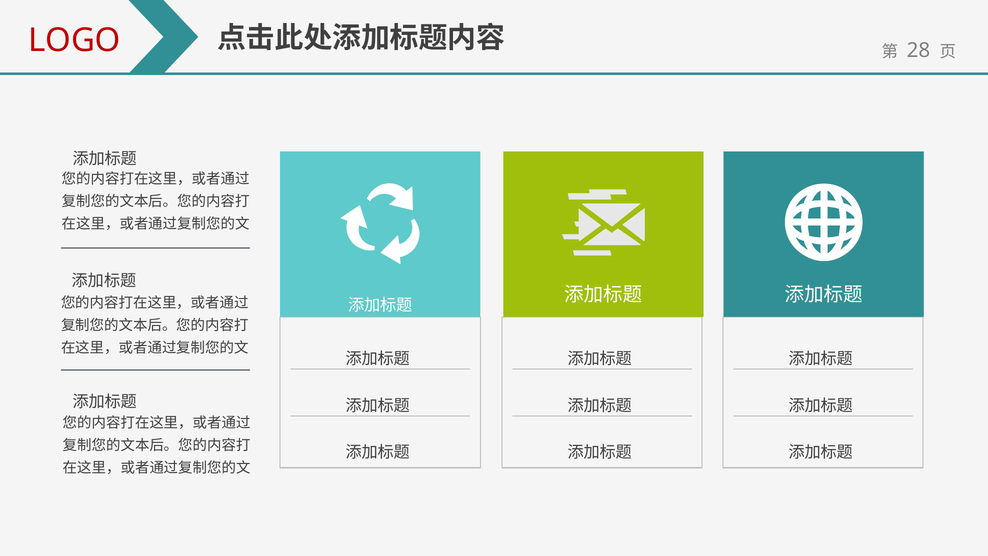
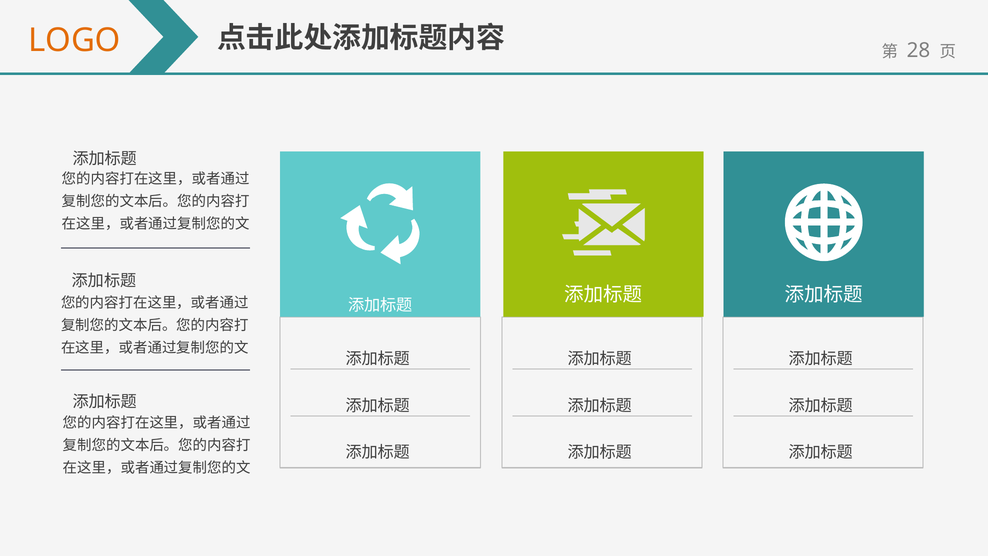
LOGO colour: red -> orange (74, 40)
